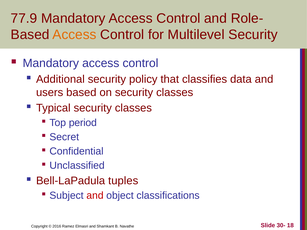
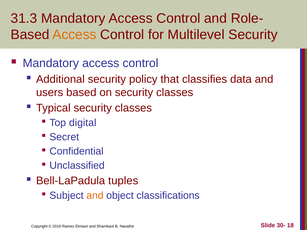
77.9: 77.9 -> 31.3 (24, 18)
period: period -> digital (83, 123)
and colour: red -> orange (95, 196)
